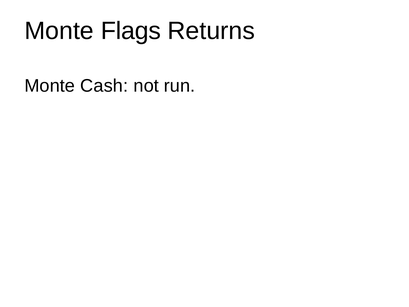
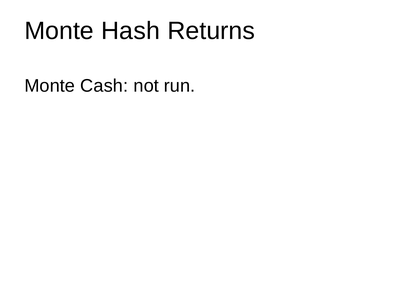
Flags: Flags -> Hash (131, 31)
